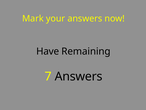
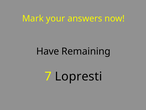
7 Answers: Answers -> Lopresti (78, 76)
